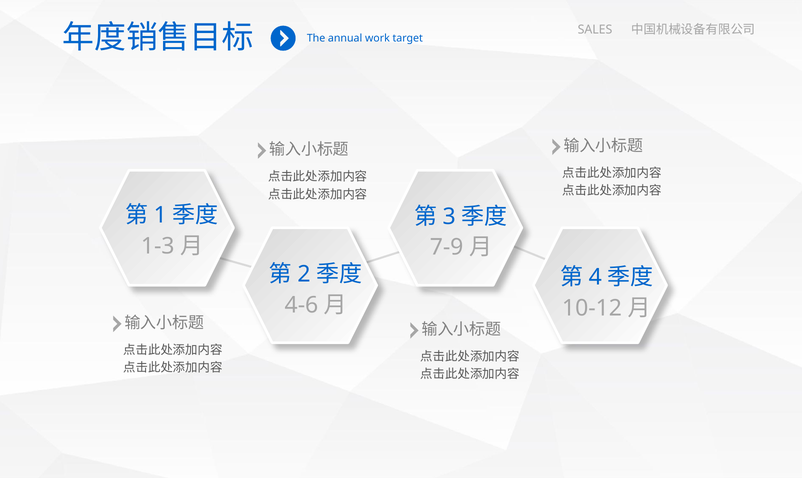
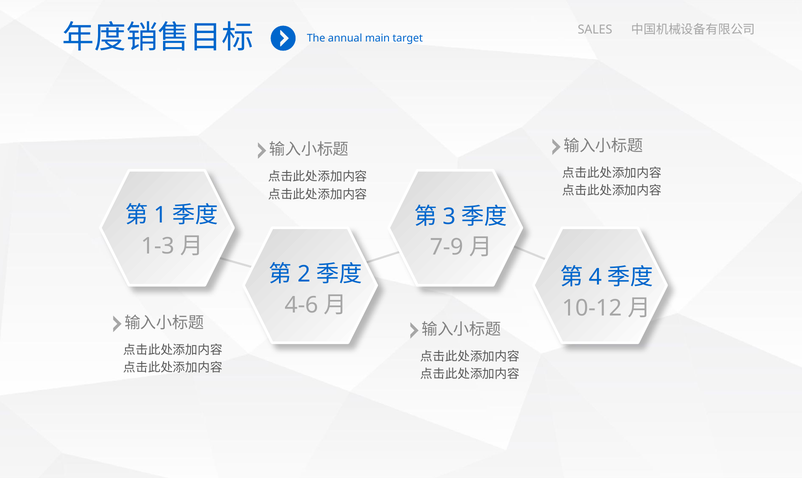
work: work -> main (377, 38)
